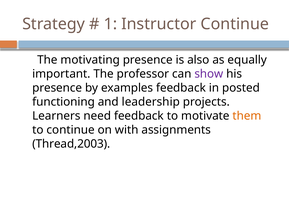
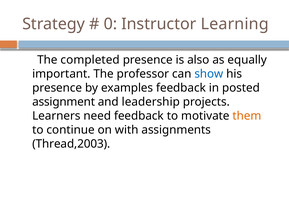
1: 1 -> 0 (110, 24)
Instructor Continue: Continue -> Learning (235, 24)
motivating: motivating -> completed (90, 60)
show colour: purple -> blue (209, 74)
functioning: functioning -> assignment (64, 102)
